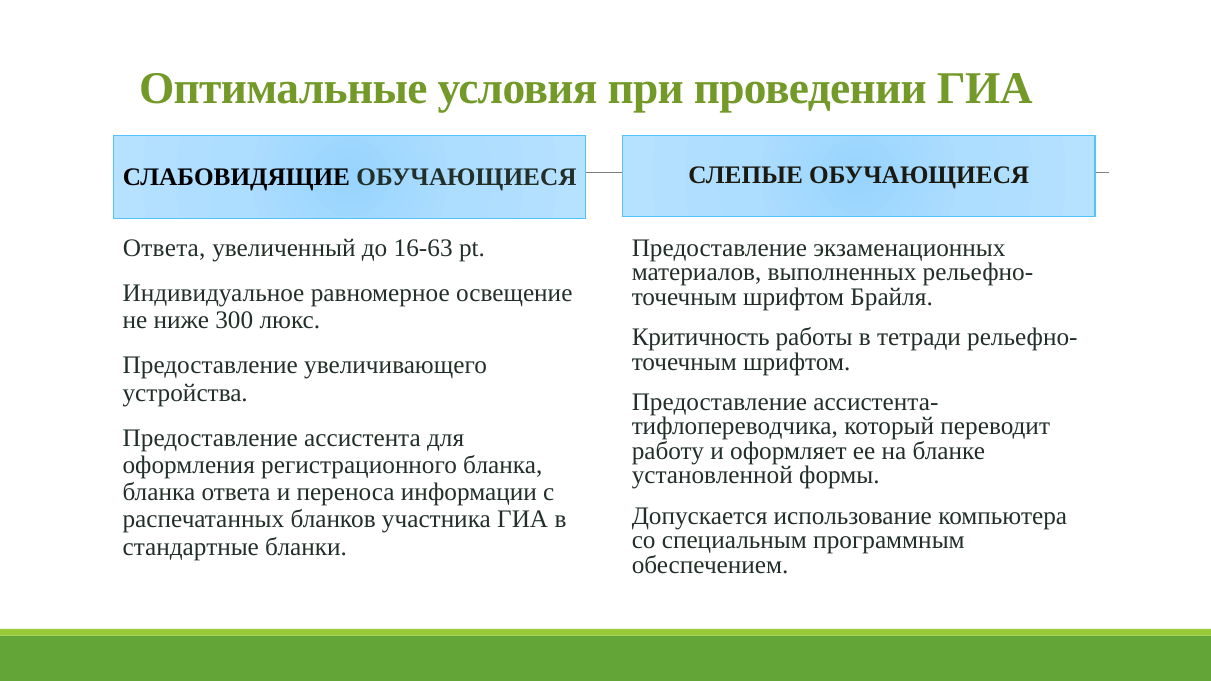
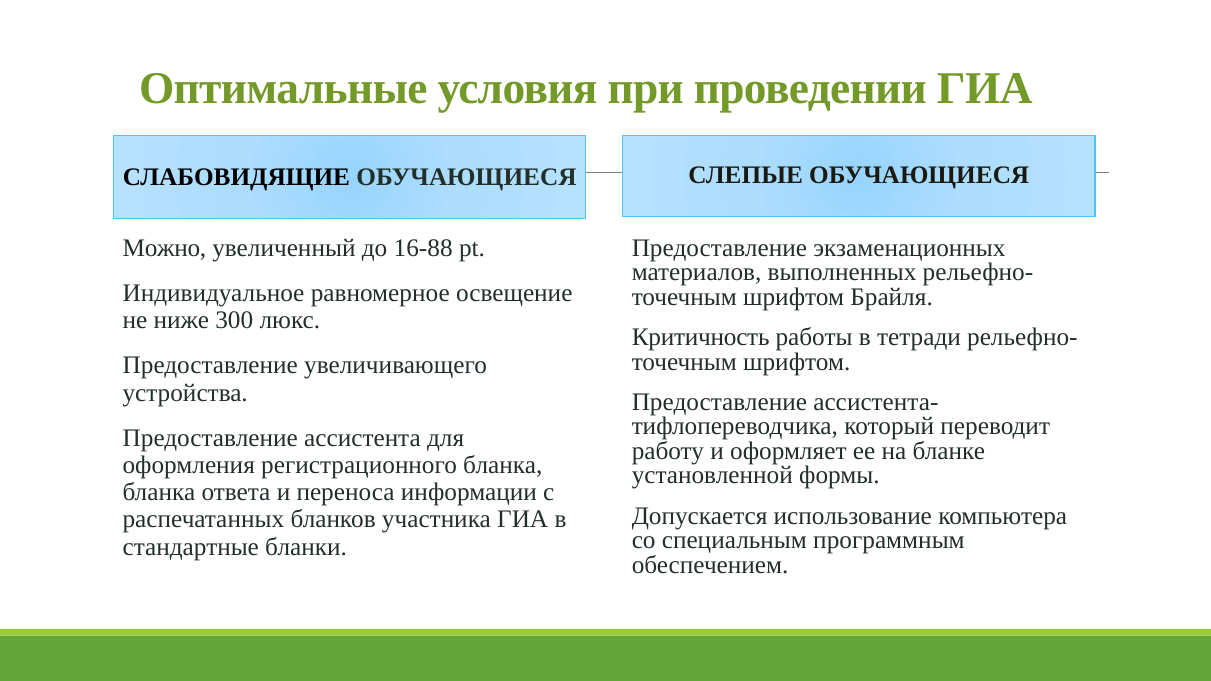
Ответа: Ответа -> Можно (164, 248)
16-63: 16-63 -> 16-88 (423, 248)
